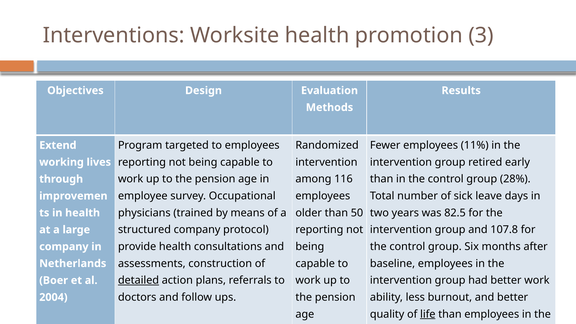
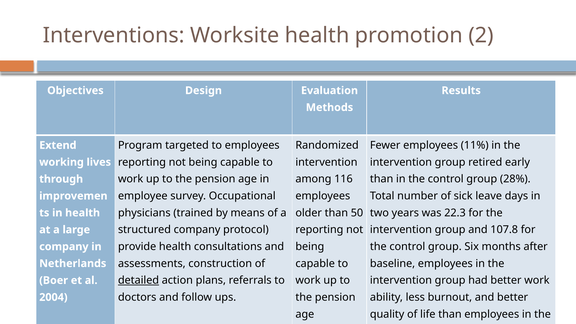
3: 3 -> 2 (481, 35)
82.5: 82.5 -> 22.3 (455, 213)
life underline: present -> none (428, 314)
